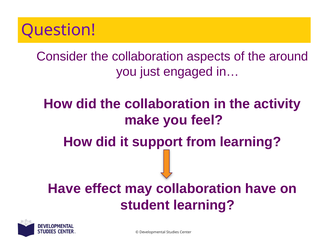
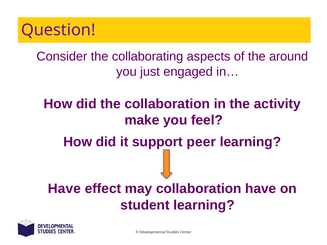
Consider the collaboration: collaboration -> collaborating (148, 56)
from: from -> peer (201, 142)
